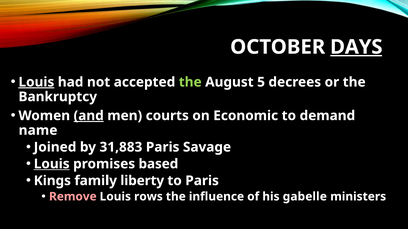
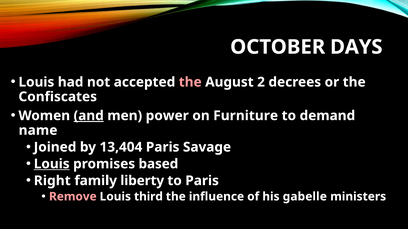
DAYS underline: present -> none (356, 47)
Louis underline: present -> none (36, 82)
the colour: light green -> pink (190, 82)
5: 5 -> 2 (261, 82)
Bankruptcy: Bankruptcy -> Confiscates (58, 97)
courts: courts -> power (167, 116)
Economic: Economic -> Furniture (246, 116)
31,883: 31,883 -> 13,404 (121, 147)
Kings: Kings -> Right (52, 181)
rows: rows -> third (148, 197)
